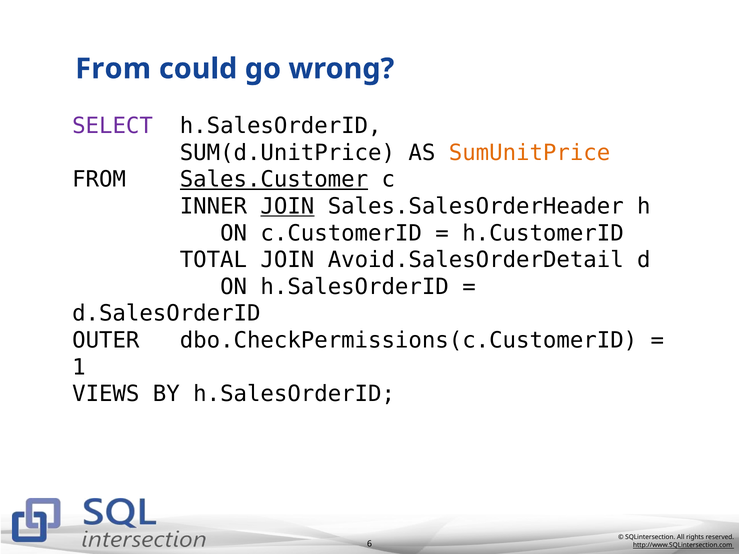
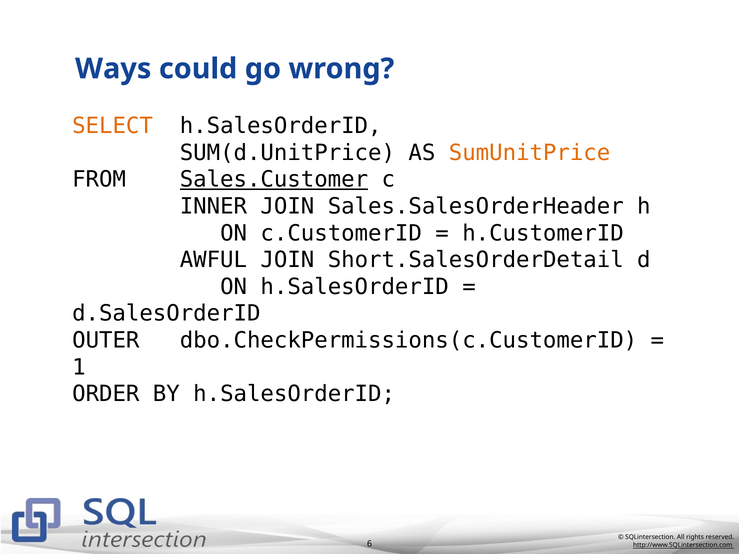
From: From -> Ways (113, 69)
SELECT colour: purple -> orange (113, 126)
JOIN underline: present -> none (287, 206)
TOTAL: TOTAL -> AWFUL (213, 260)
Avoid.SalesOrderDetail: Avoid.SalesOrderDetail -> Short.SalesOrderDetail (476, 260)
VIEWS: VIEWS -> ORDER (106, 394)
